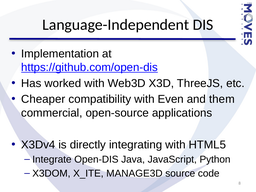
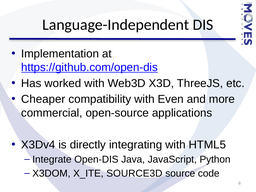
them: them -> more (222, 99)
MANAGE3D: MANAGE3D -> SOURCE3D (134, 173)
